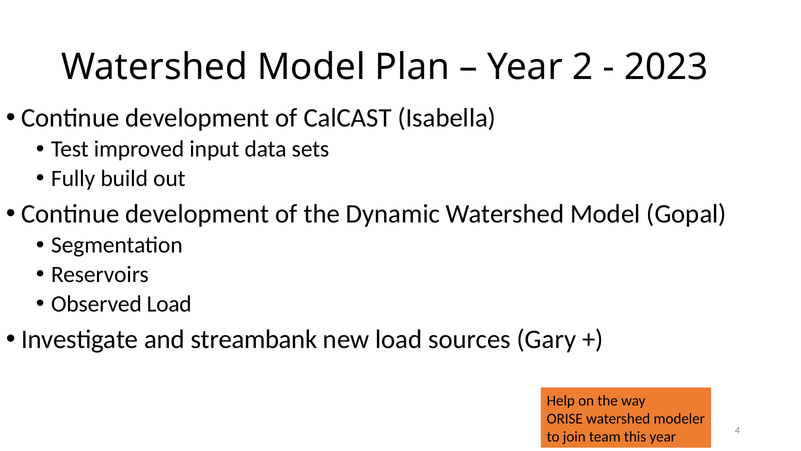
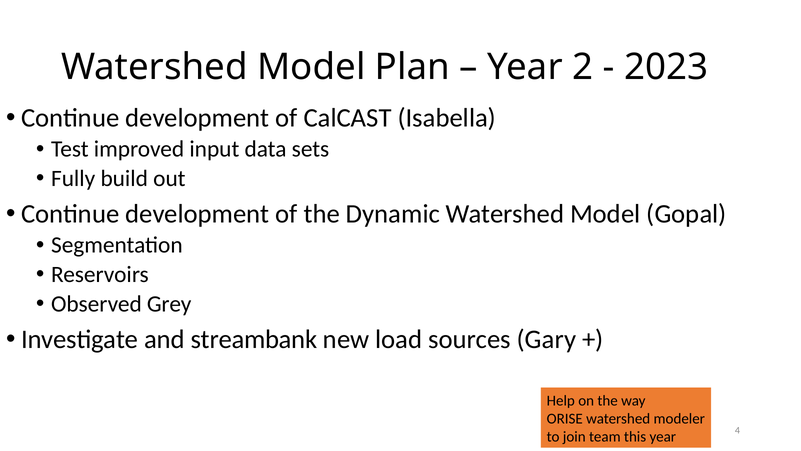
Observed Load: Load -> Grey (169, 304)
